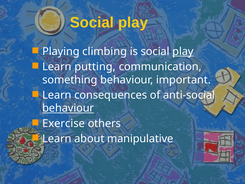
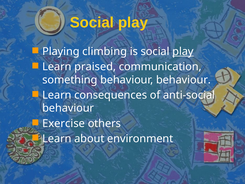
putting: putting -> praised (95, 67)
behaviour important: important -> behaviour (183, 80)
behaviour underline: present -> none (68, 108)
manipulative: manipulative -> environment (140, 139)
